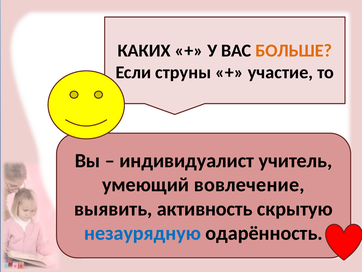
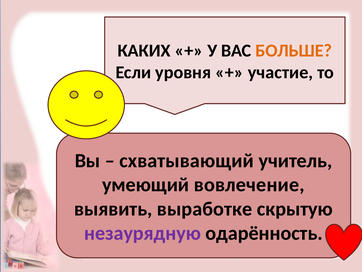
струны: струны -> уровня (183, 72)
индивидуалист: индивидуалист -> схватывающий (187, 160)
активность: активность -> выработке (205, 209)
незаурядную colour: blue -> purple (143, 233)
